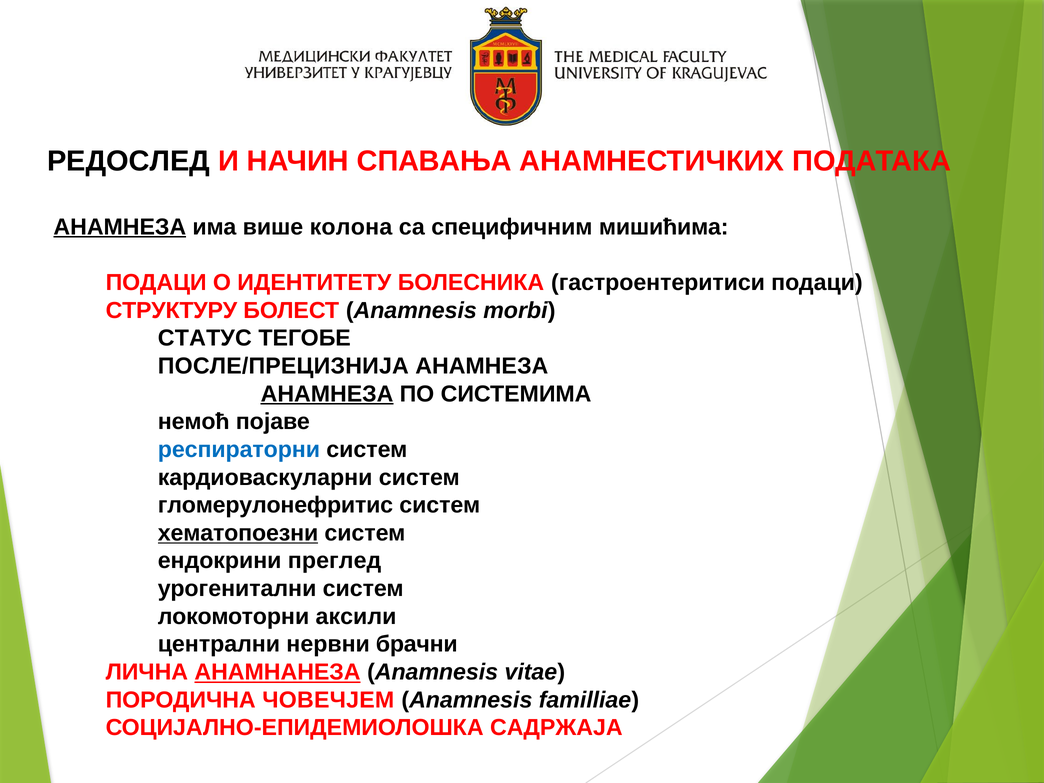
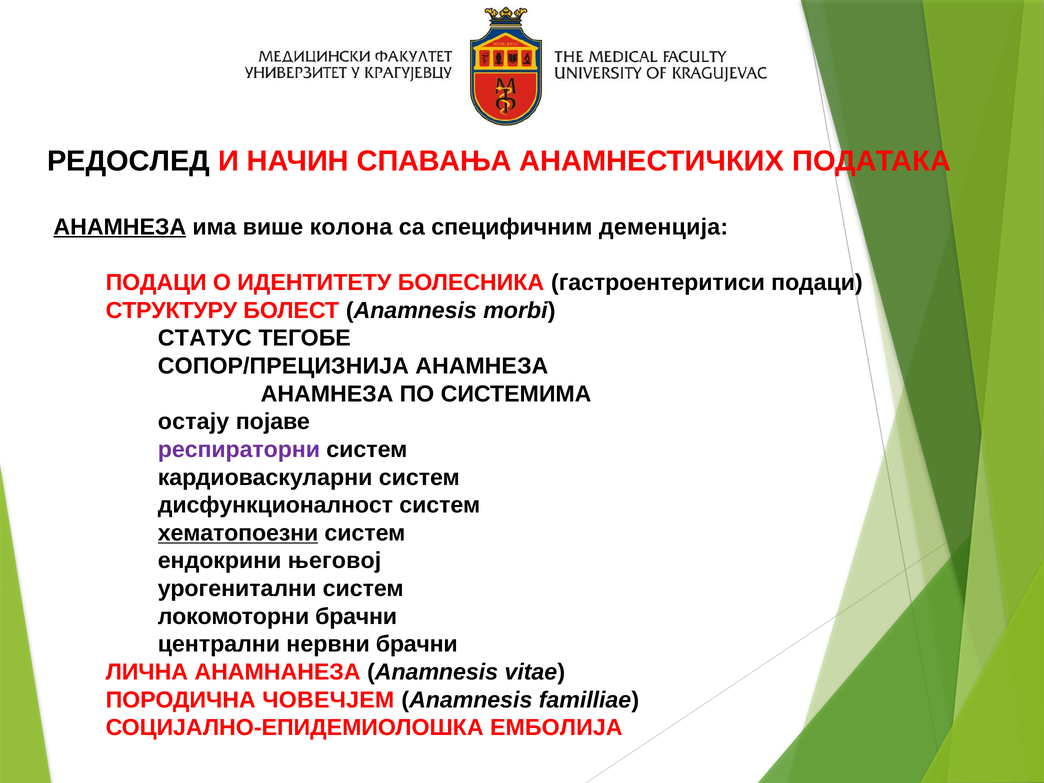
мишићима: мишићима -> деменција (664, 227)
ПОСЛЕ/ПРЕЦИЗНИЈА: ПОСЛЕ/ПРЕЦИЗНИЈА -> СОПОР/ПРЕЦИЗНИЈА (283, 366)
АНАМНЕЗА underline: present -> none (327, 394)
немоћ: немоћ -> остају (194, 422)
респираторни colour: blue -> purple (239, 450)
гломерулонефритис: гломерулонефритис -> дисфункционалност (275, 505)
преглед: преглед -> његовој (335, 561)
локомоторни аксили: аксили -> брачни (356, 616)
АНАМНАНЕЗА underline: present -> none (278, 672)
САДРЖАЈА: САДРЖАЈА -> ЕМБОЛИЈА (556, 728)
